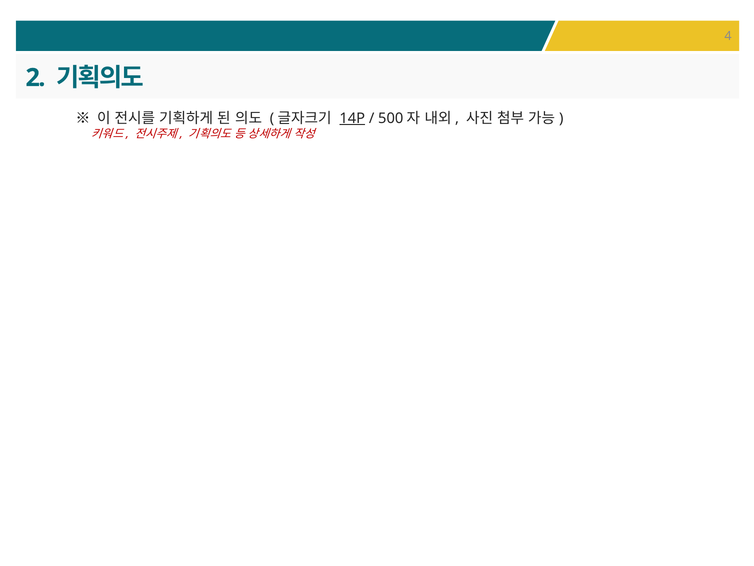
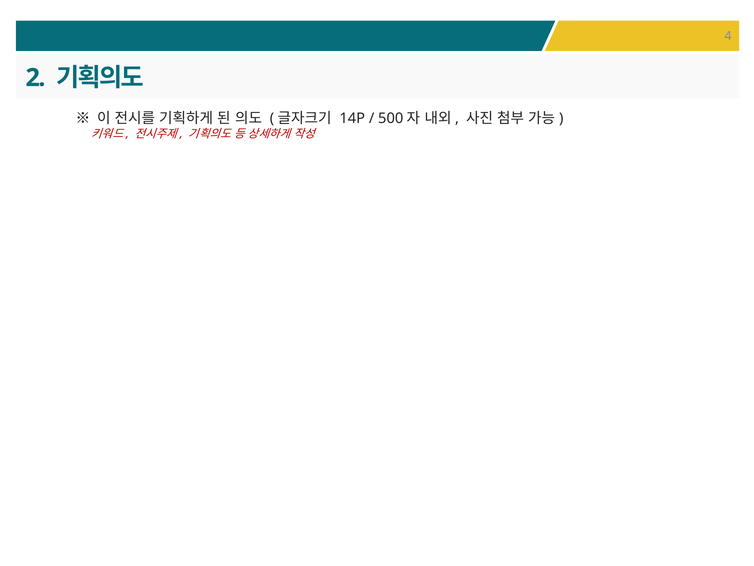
14P underline: present -> none (352, 118)
